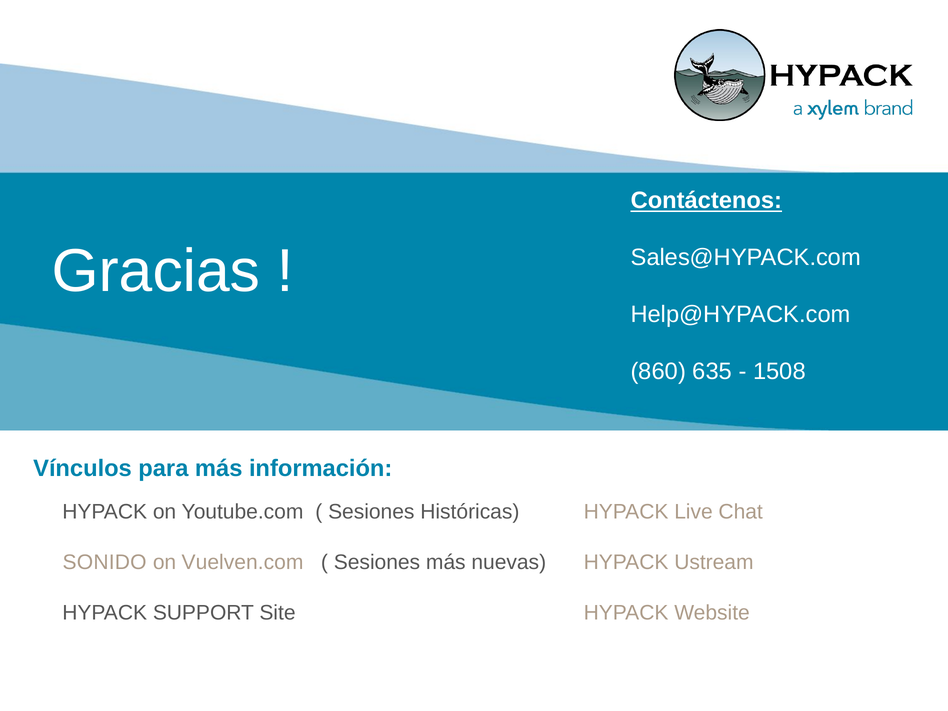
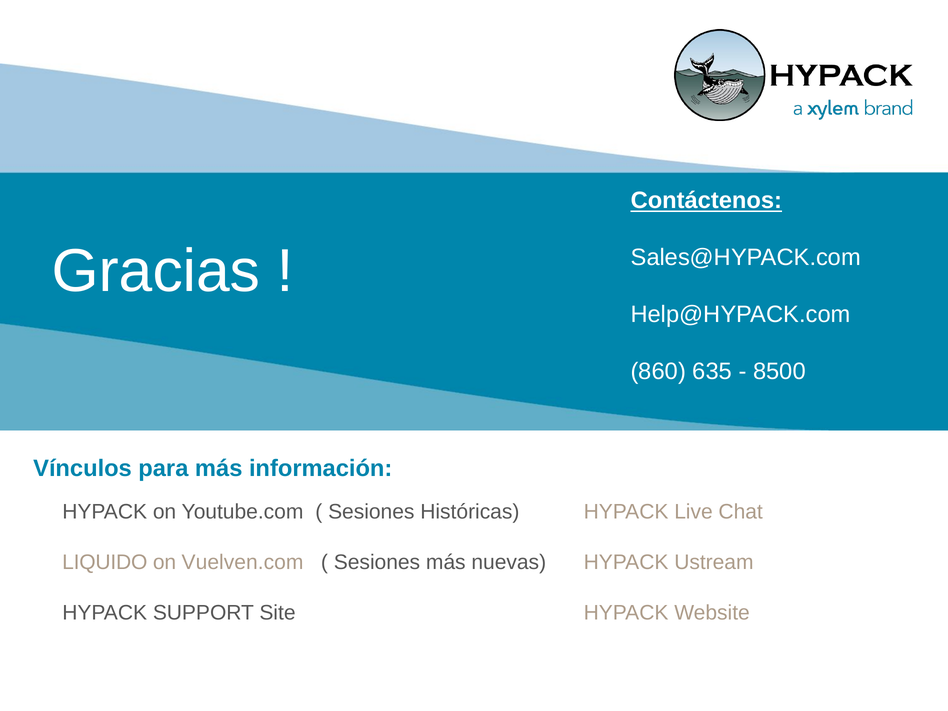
1508: 1508 -> 8500 (779, 371)
SONIDO: SONIDO -> LIQUIDO (105, 562)
